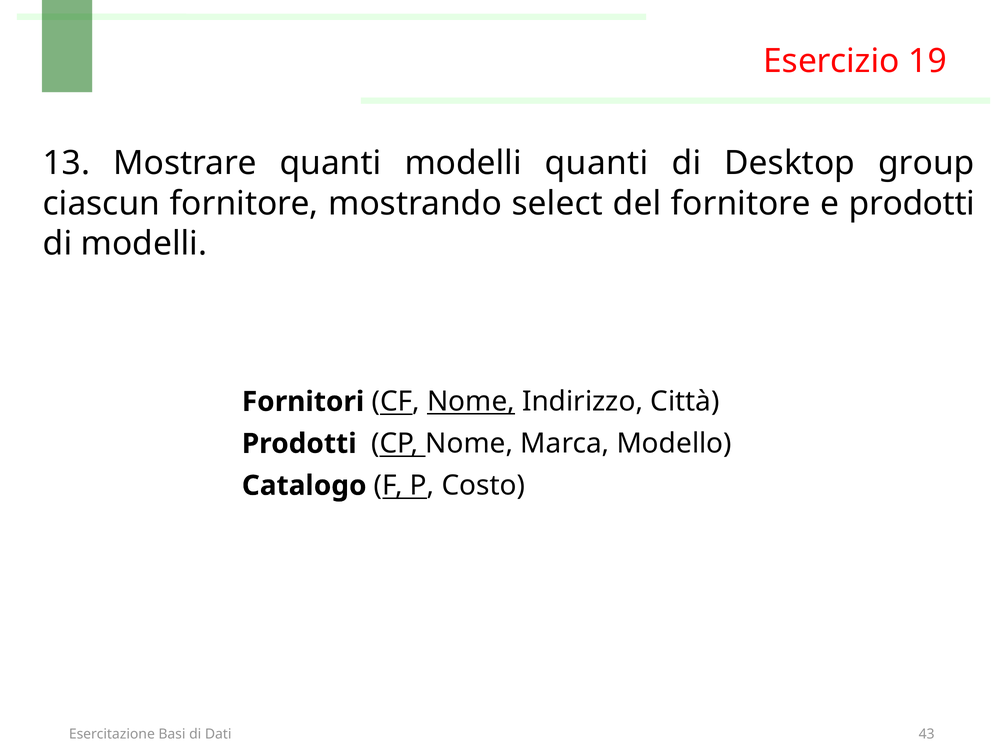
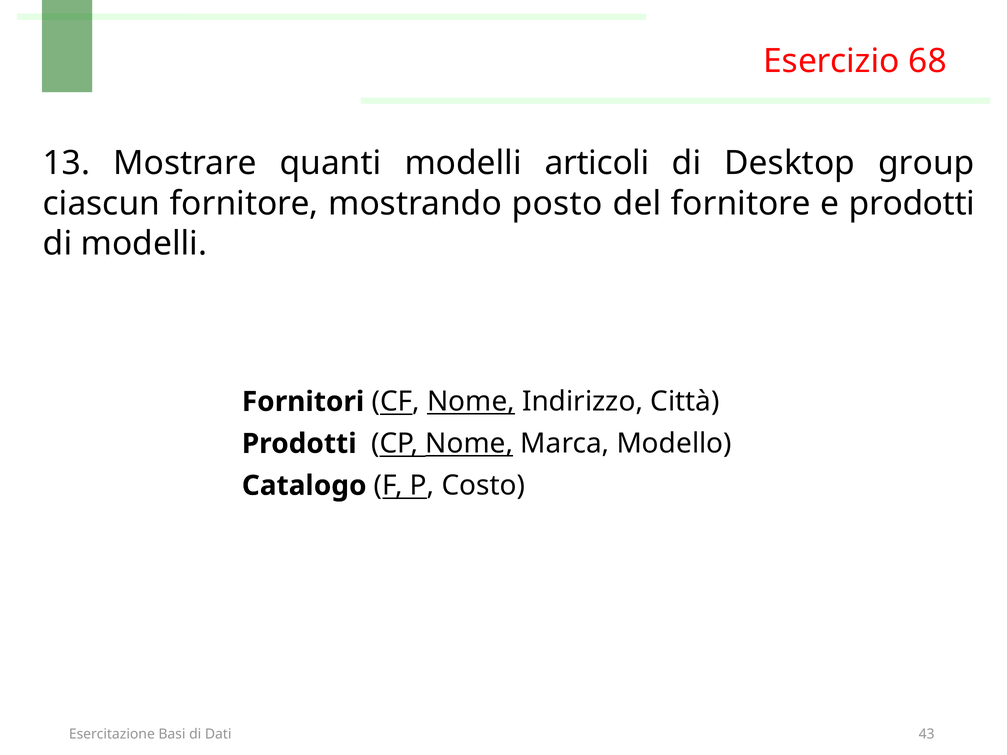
19: 19 -> 68 (928, 61)
modelli quanti: quanti -> articoli (597, 163)
select: select -> posto (557, 204)
Nome underline: none -> present (469, 444)
